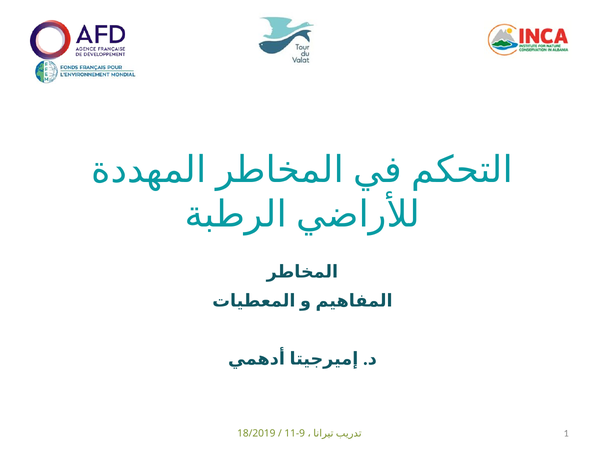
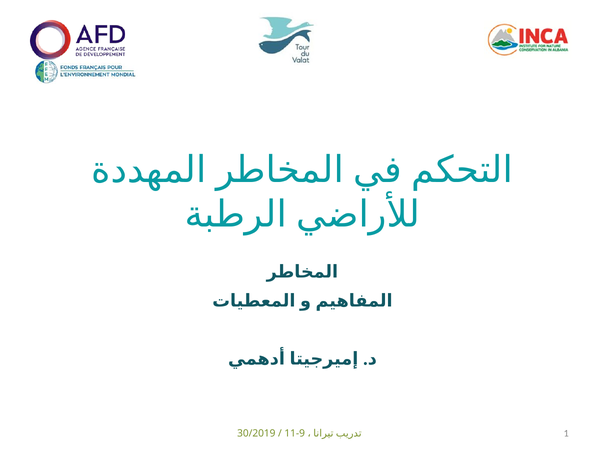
18/2019: 18/2019 -> 30/2019 (256, 433)
